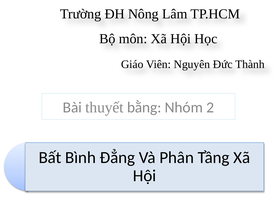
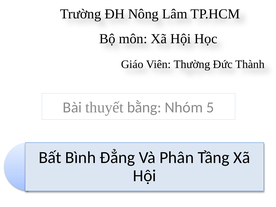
Nguyên: Nguyên -> Thường (192, 64)
2: 2 -> 5 (210, 107)
